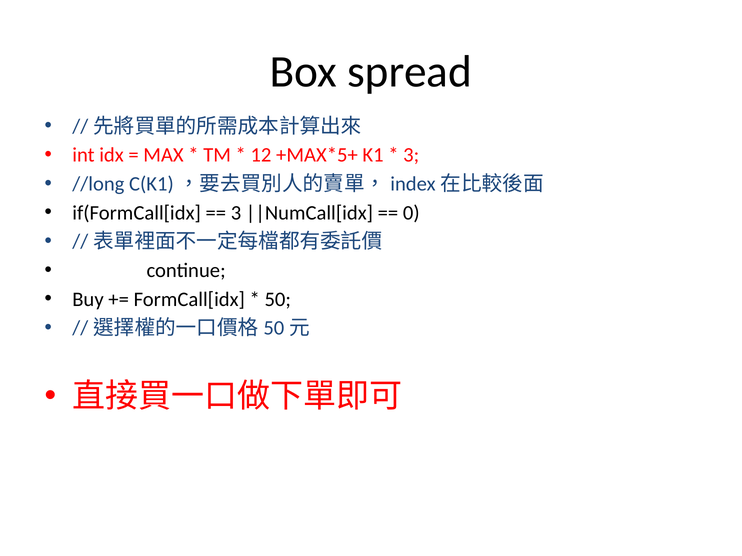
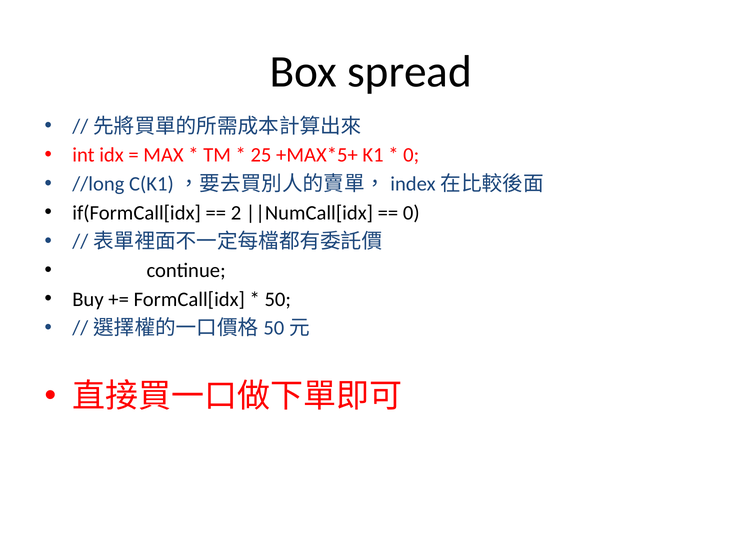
12: 12 -> 25 (261, 155)
3: 3 -> 0 (411, 155)
3: 3 -> 2 (236, 213)
